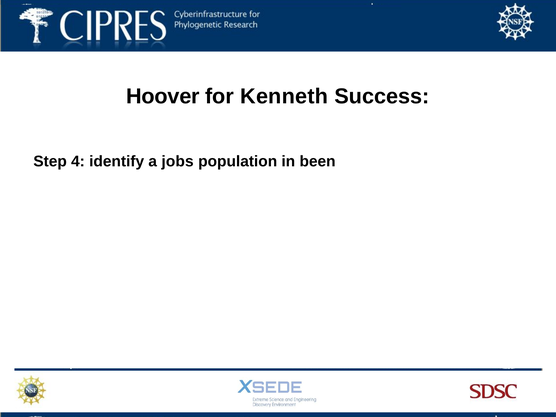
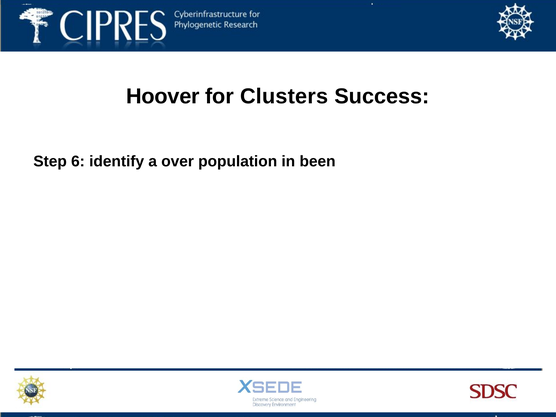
Kenneth: Kenneth -> Clusters (284, 96)
4: 4 -> 6 (78, 161)
jobs: jobs -> over (178, 161)
